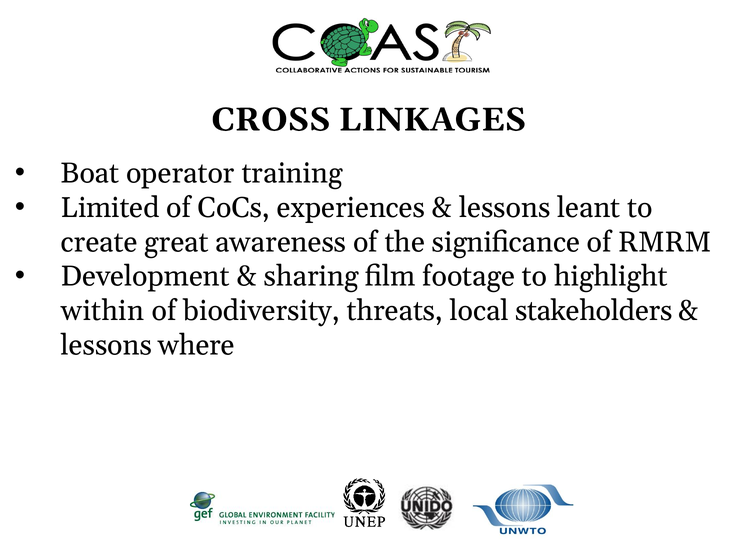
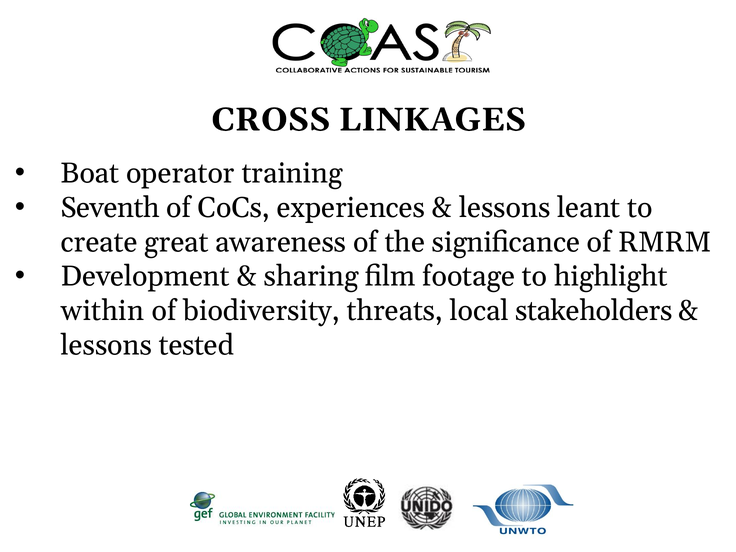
Limited: Limited -> Seventh (110, 208)
where: where -> tested (196, 345)
